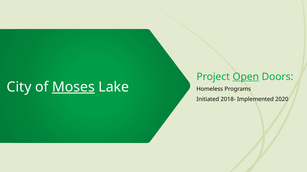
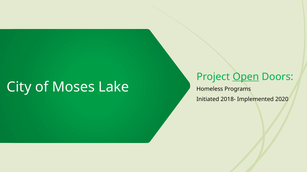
Moses underline: present -> none (73, 87)
